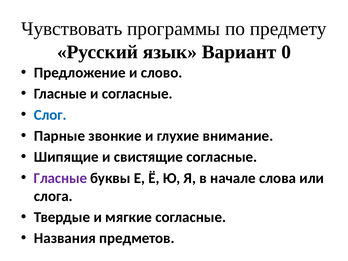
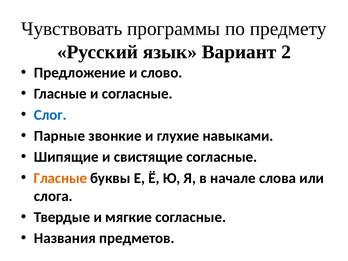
0: 0 -> 2 (286, 52)
внимание: внимание -> навыками (238, 136)
Гласные colour: purple -> orange (60, 178)
